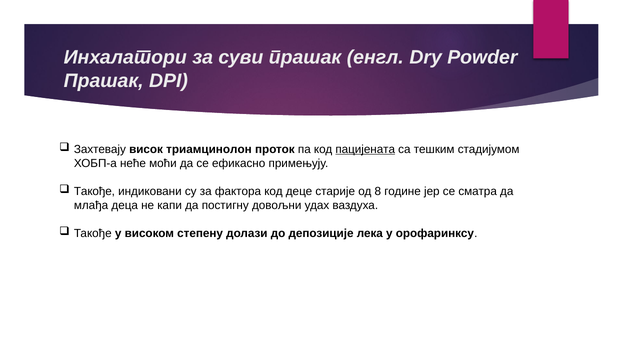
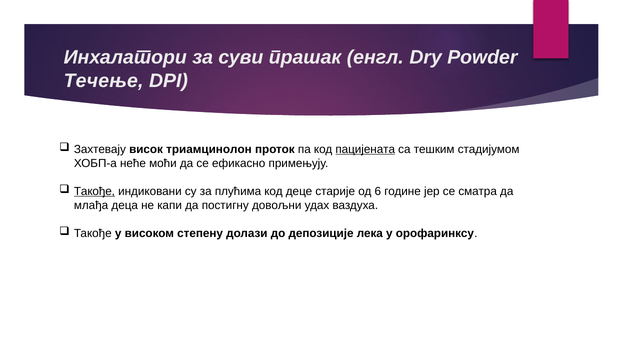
Прашак: Прашак -> Течење (104, 81)
Такође underline: none -> present (94, 192)
фактора: фактора -> плућима (238, 192)
8: 8 -> 6 (378, 192)
